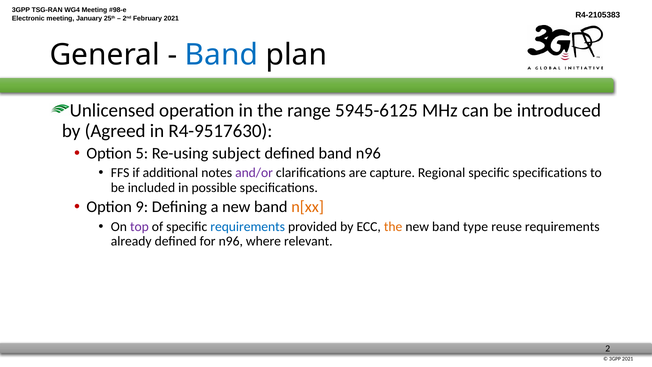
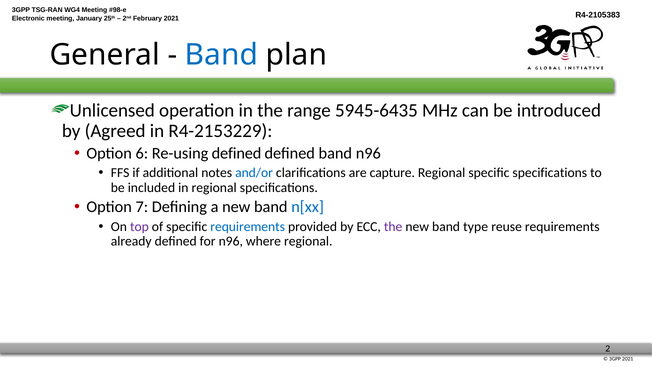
5945-6125: 5945-6125 -> 5945-6435 (376, 110)
R4-9517630: R4-9517630 -> R4-2153229 (220, 131)
5: 5 -> 6 (142, 153)
Re-using subject: subject -> defined (237, 153)
and/or colour: purple -> blue (254, 173)
in possible: possible -> regional (214, 187)
9: 9 -> 7 (142, 207)
n[xx colour: orange -> blue (308, 207)
the colour: orange -> purple (393, 226)
where relevant: relevant -> regional (308, 241)
